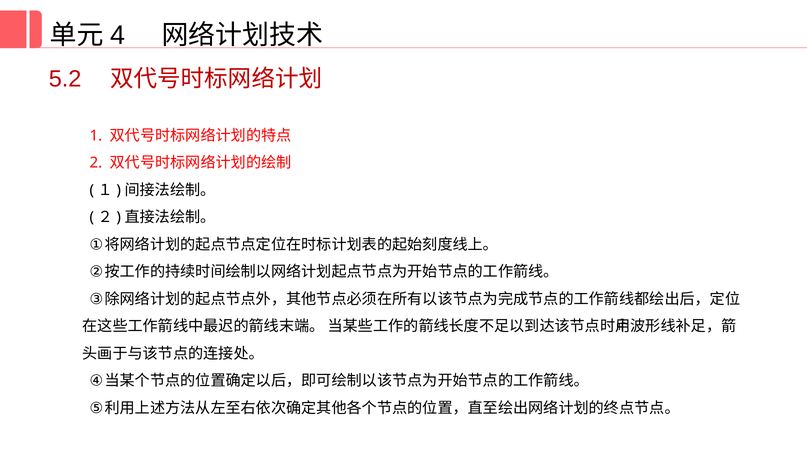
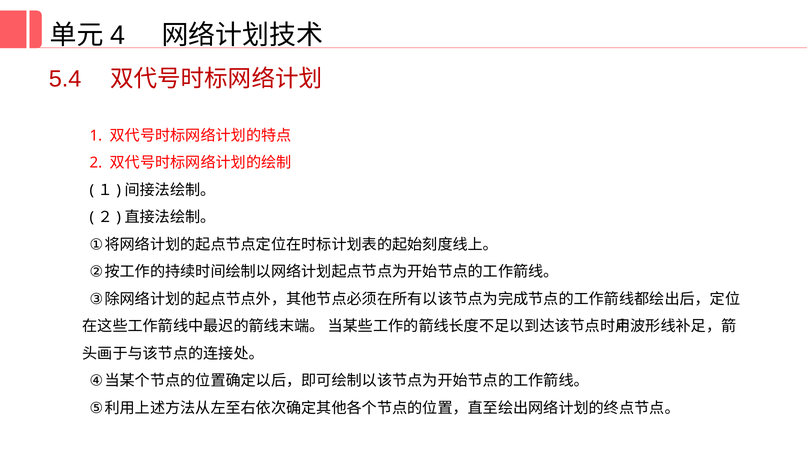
5.2: 5.2 -> 5.4 (65, 79)
